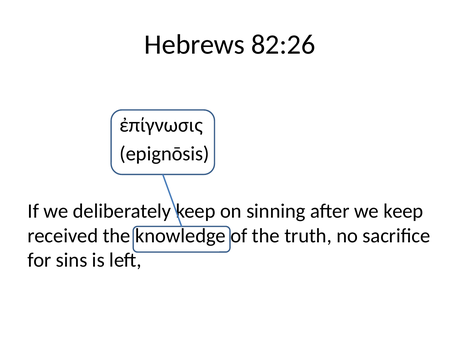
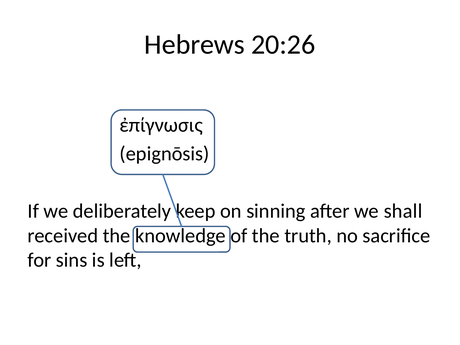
82:26: 82:26 -> 20:26 (283, 45)
we keep: keep -> shall (403, 211)
